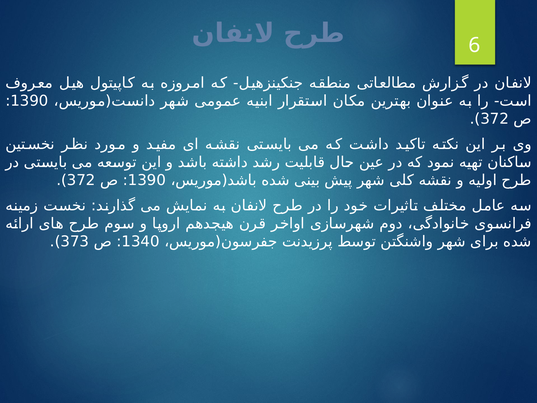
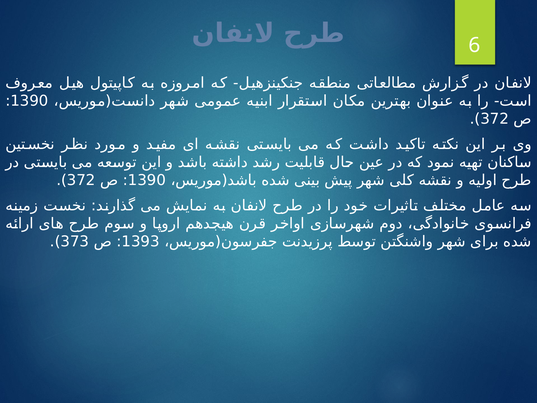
1340: 1340 -> 1393 (141, 241)
